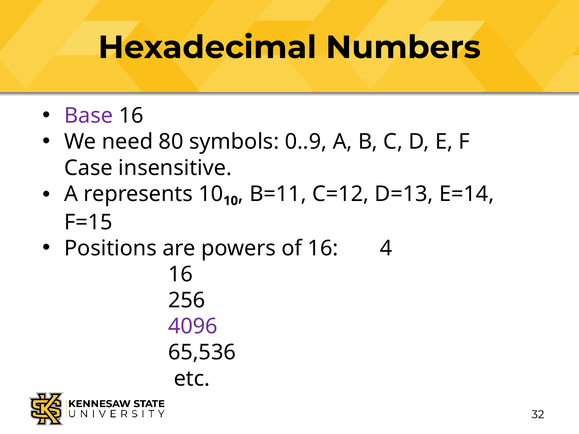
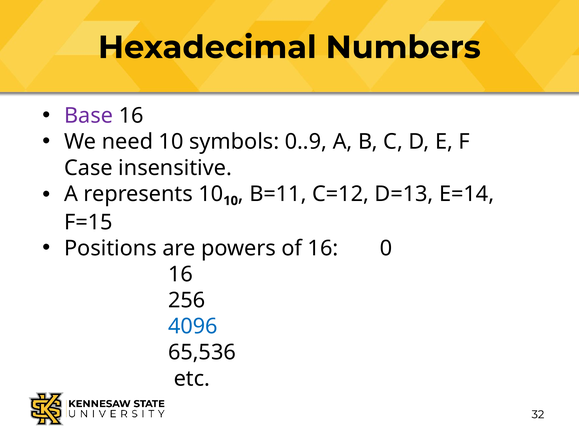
need 80: 80 -> 10 (171, 142)
4: 4 -> 0 (386, 248)
4096 colour: purple -> blue (193, 327)
